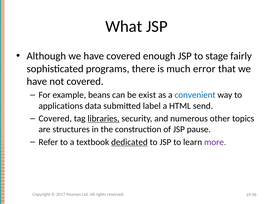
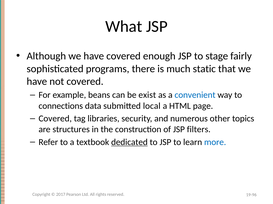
error: error -> static (204, 69)
applications: applications -> connections (61, 106)
label: label -> local (152, 106)
send: send -> page (203, 106)
libraries underline: present -> none (103, 119)
pause: pause -> filters (199, 130)
more colour: purple -> blue (215, 143)
